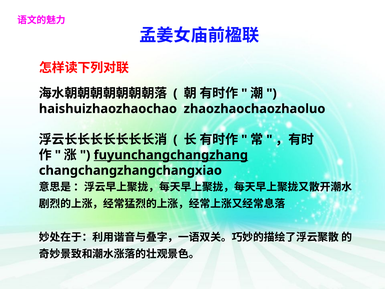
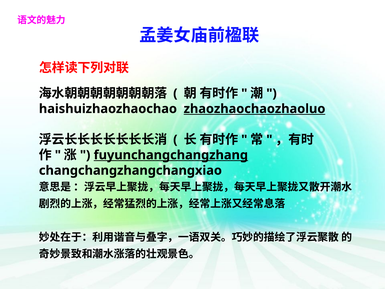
zhaozhaochaozhaoluo underline: none -> present (254, 109)
